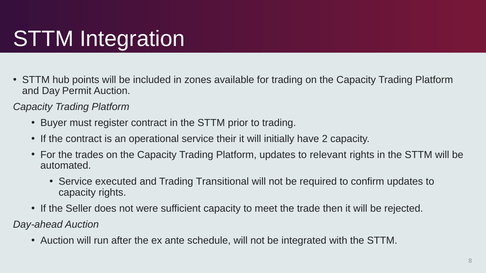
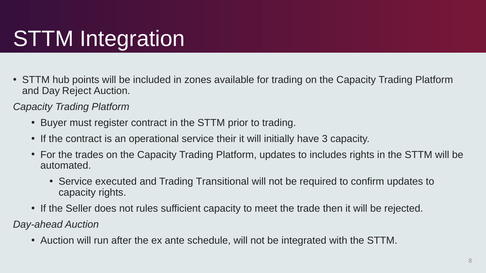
Permit: Permit -> Reject (77, 91)
2: 2 -> 3 (325, 139)
relevant: relevant -> includes (328, 155)
were: were -> rules (147, 209)
